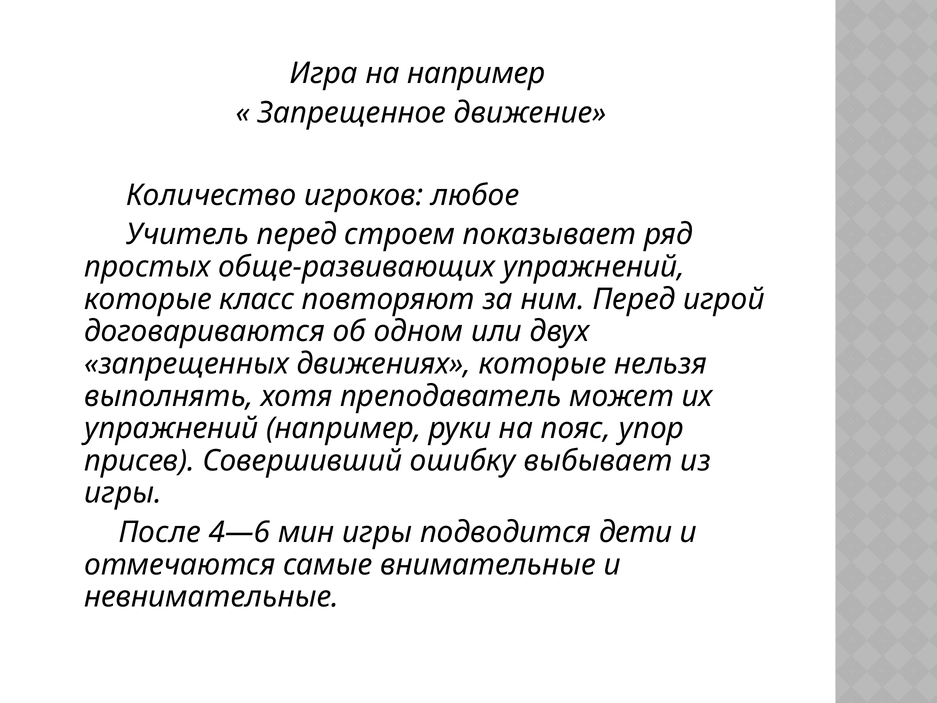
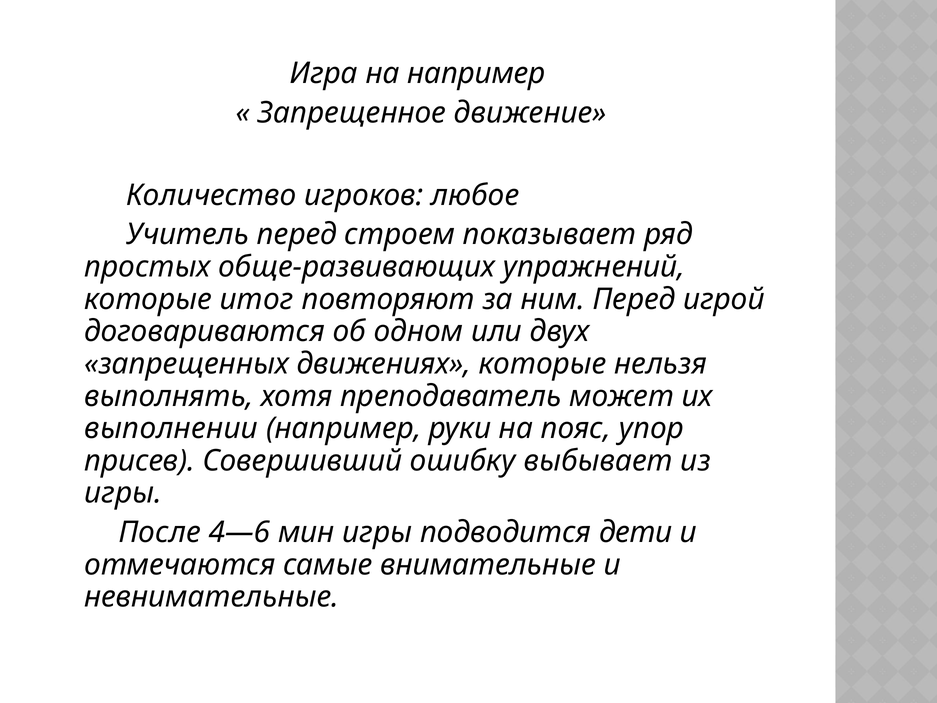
класс: класс -> итог (257, 299)
упражнений: упражнений -> выполнении (171, 428)
